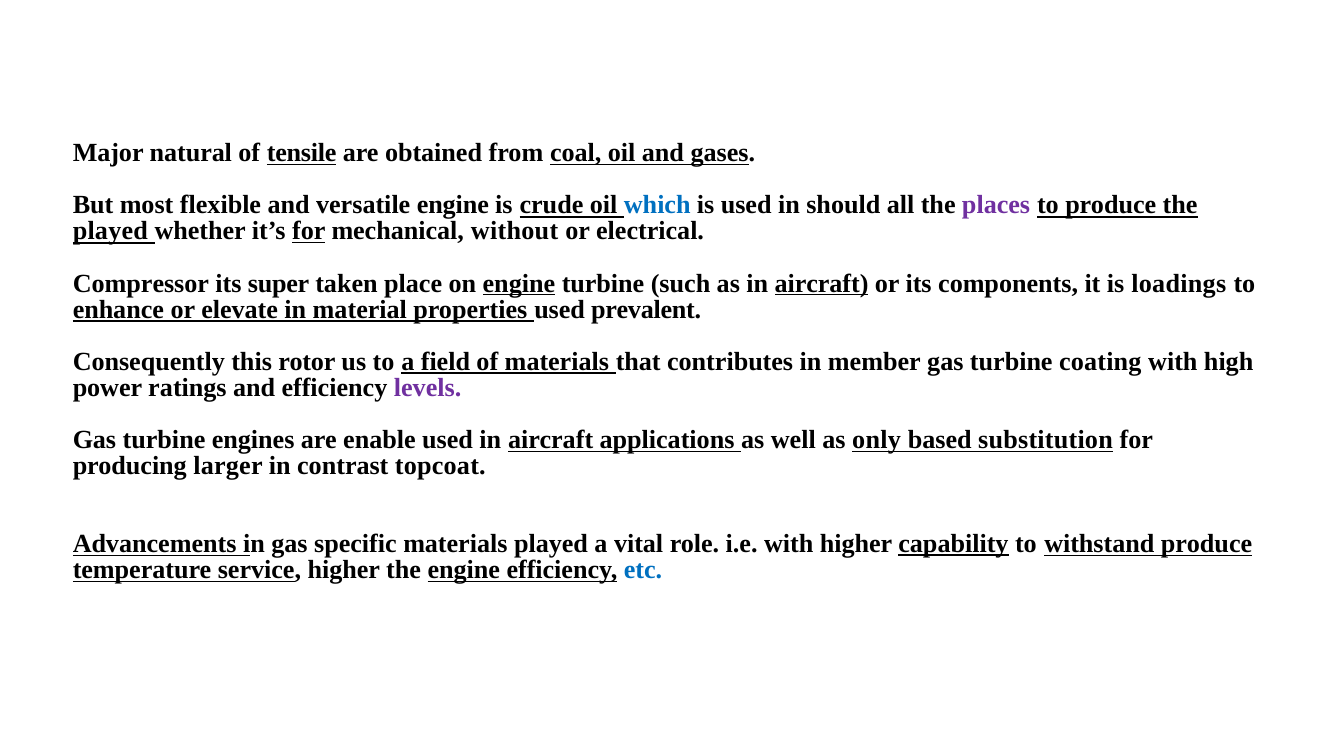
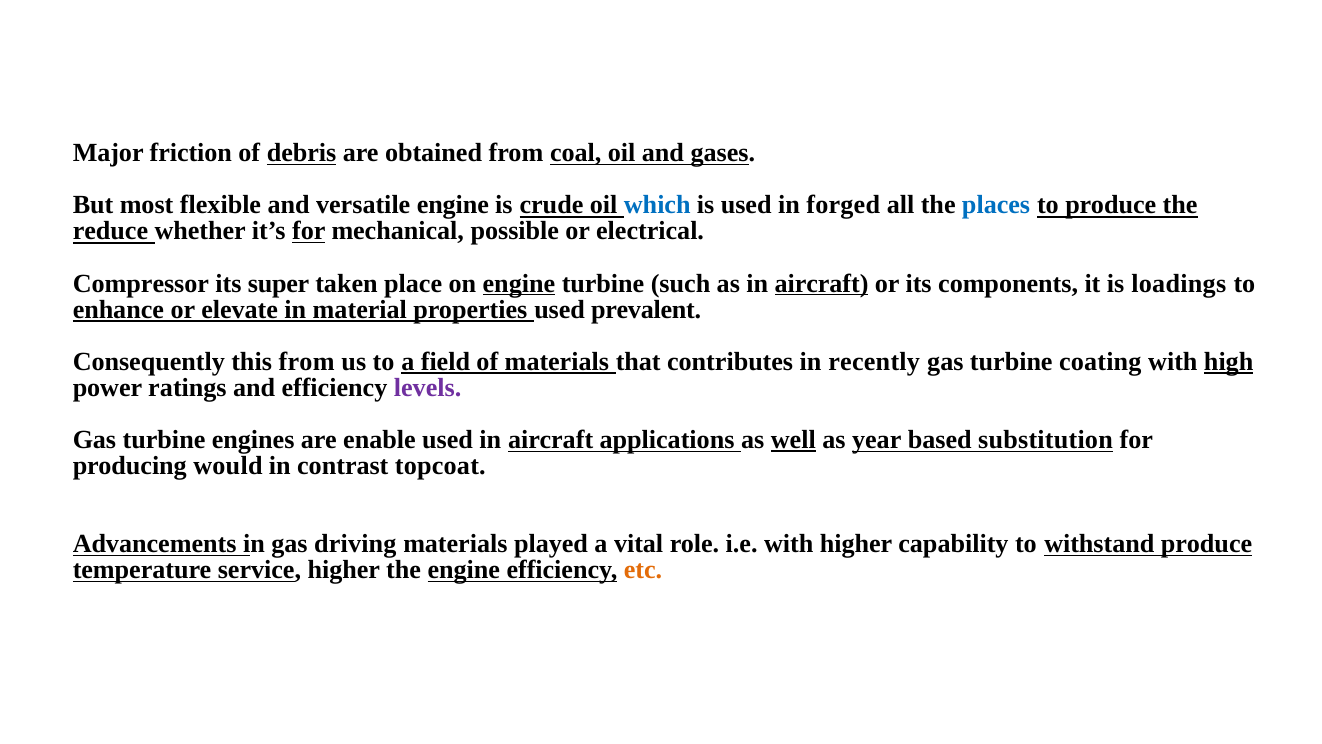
natural: natural -> friction (191, 153)
tensile: tensile -> debris (302, 153)
should: should -> forged (843, 205)
places colour: purple -> blue (996, 205)
played: played -> reduce (110, 231)
without: without -> possible (515, 231)
this rotor: rotor -> from (307, 361)
member: member -> recently (874, 361)
high underline: none -> present (1229, 361)
well underline: none -> present (793, 440)
only: only -> year (877, 440)
larger: larger -> would (228, 466)
specific: specific -> driving (355, 544)
capability underline: present -> none (953, 544)
etc colour: blue -> orange (643, 570)
